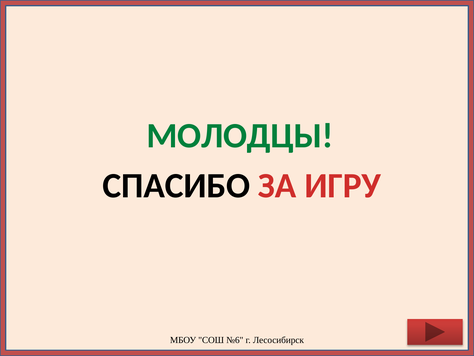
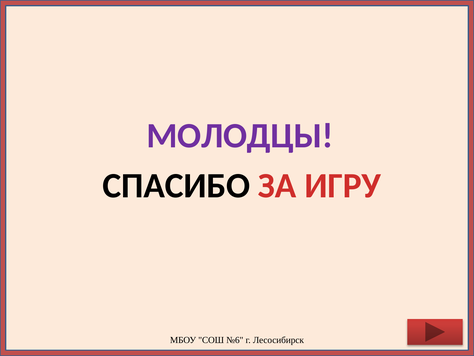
МОЛОДЦЫ colour: green -> purple (240, 135)
